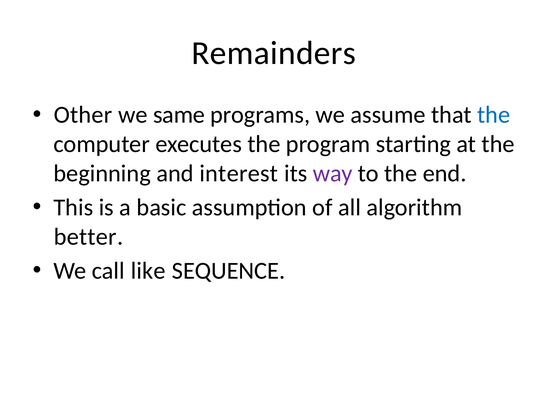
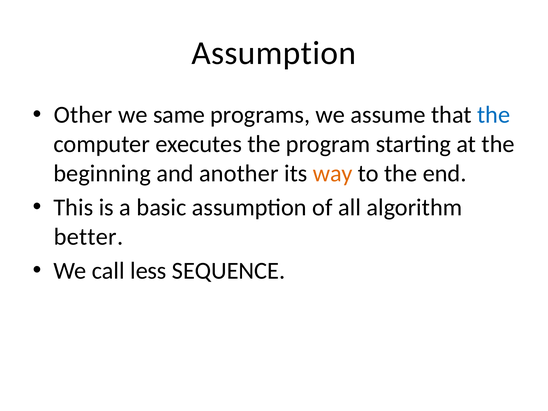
Remainders: Remainders -> Assumption (274, 53)
interest: interest -> another (239, 173)
way colour: purple -> orange (333, 173)
like: like -> less (148, 271)
